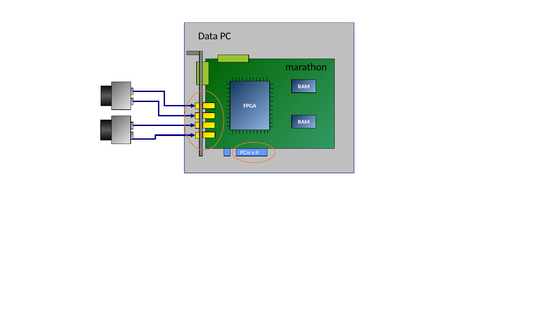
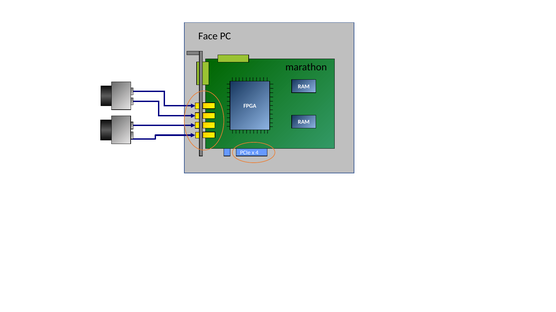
Data: Data -> Face (208, 36)
